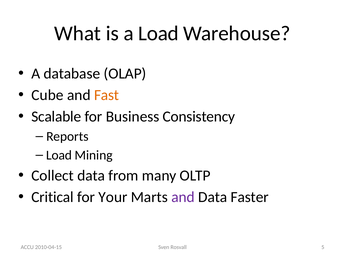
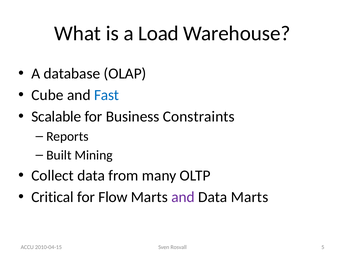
Fast colour: orange -> blue (107, 95)
Consistency: Consistency -> Constraints (199, 116)
Load: Load -> Built (59, 155)
Your: Your -> Flow (113, 197)
Data Faster: Faster -> Marts (250, 197)
